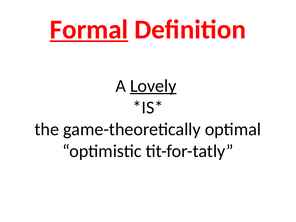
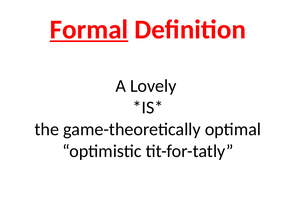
Lovely underline: present -> none (153, 86)
